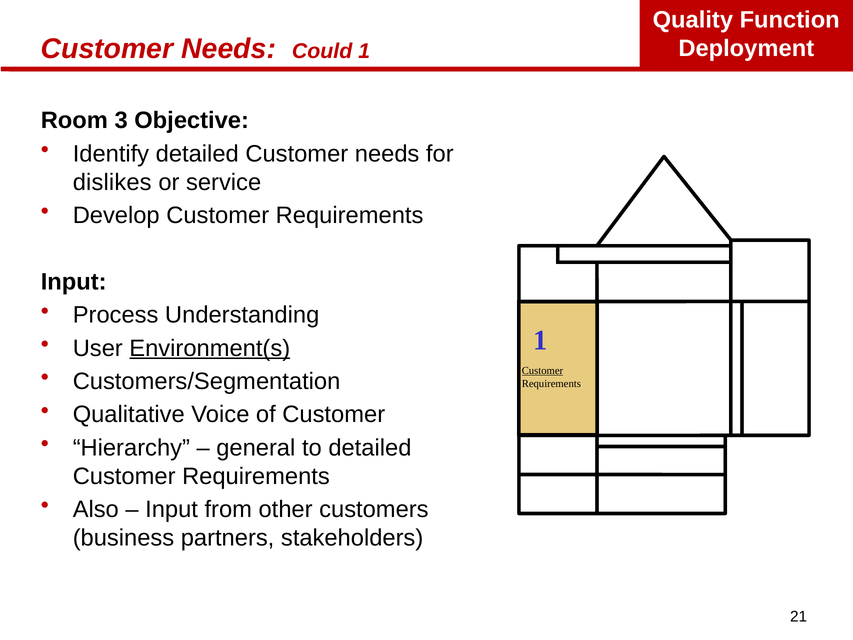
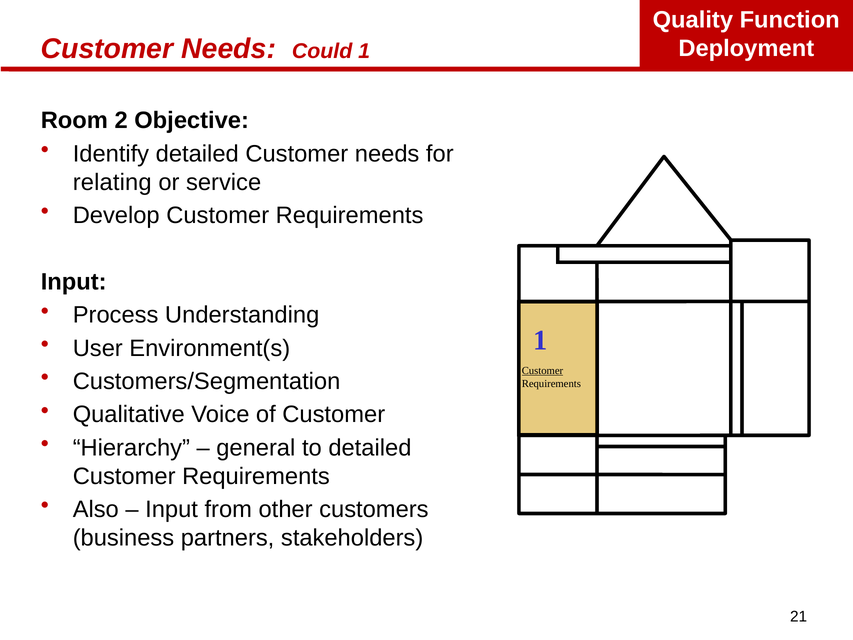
3: 3 -> 2 (121, 121)
dislikes: dislikes -> relating (112, 182)
Environment(s underline: present -> none (210, 348)
